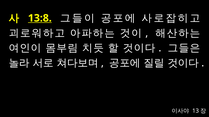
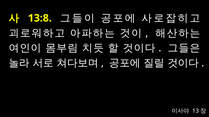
13:8 underline: present -> none (40, 18)
